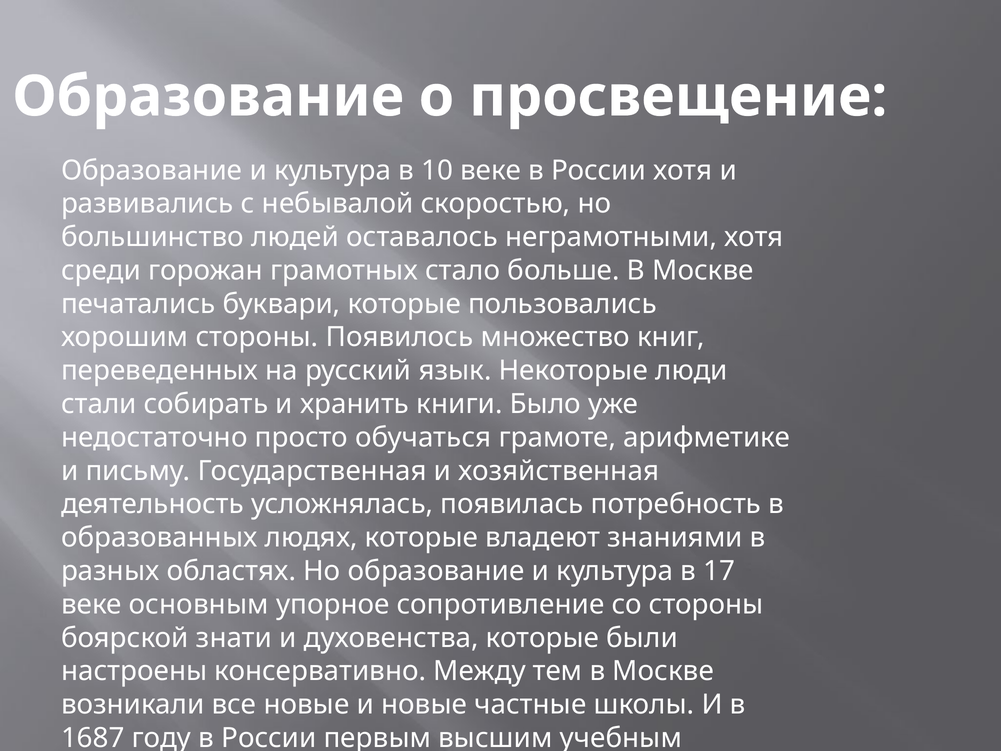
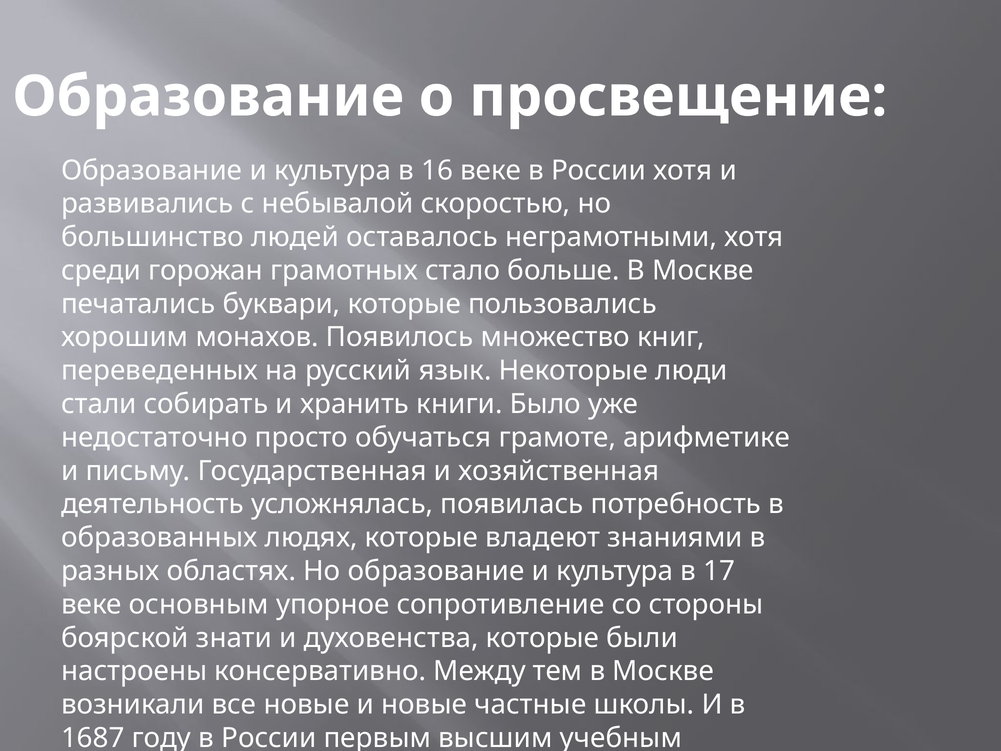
10: 10 -> 16 (437, 170)
хорошим стороны: стороны -> монахов (257, 337)
